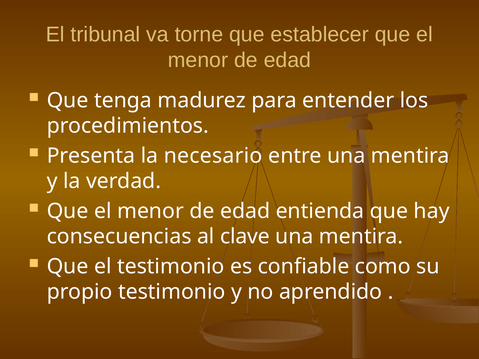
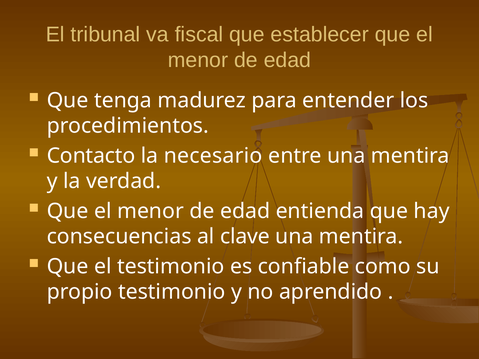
torne: torne -> fiscal (199, 35)
Presenta: Presenta -> Contacto (91, 156)
